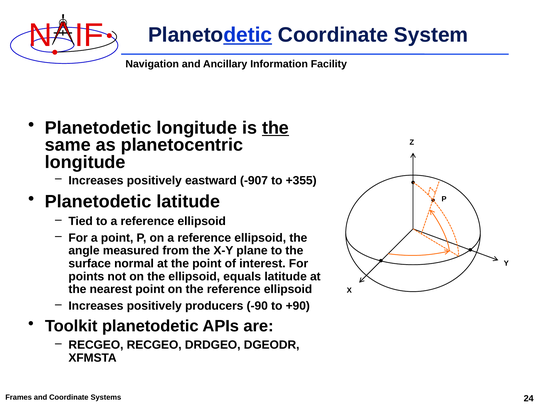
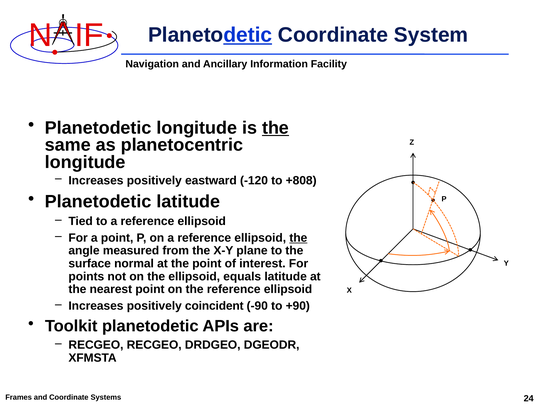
-907: -907 -> -120 (254, 181)
+355: +355 -> +808 (301, 181)
the underline: none -> present (298, 238)
producers: producers -> coincident (214, 306)
